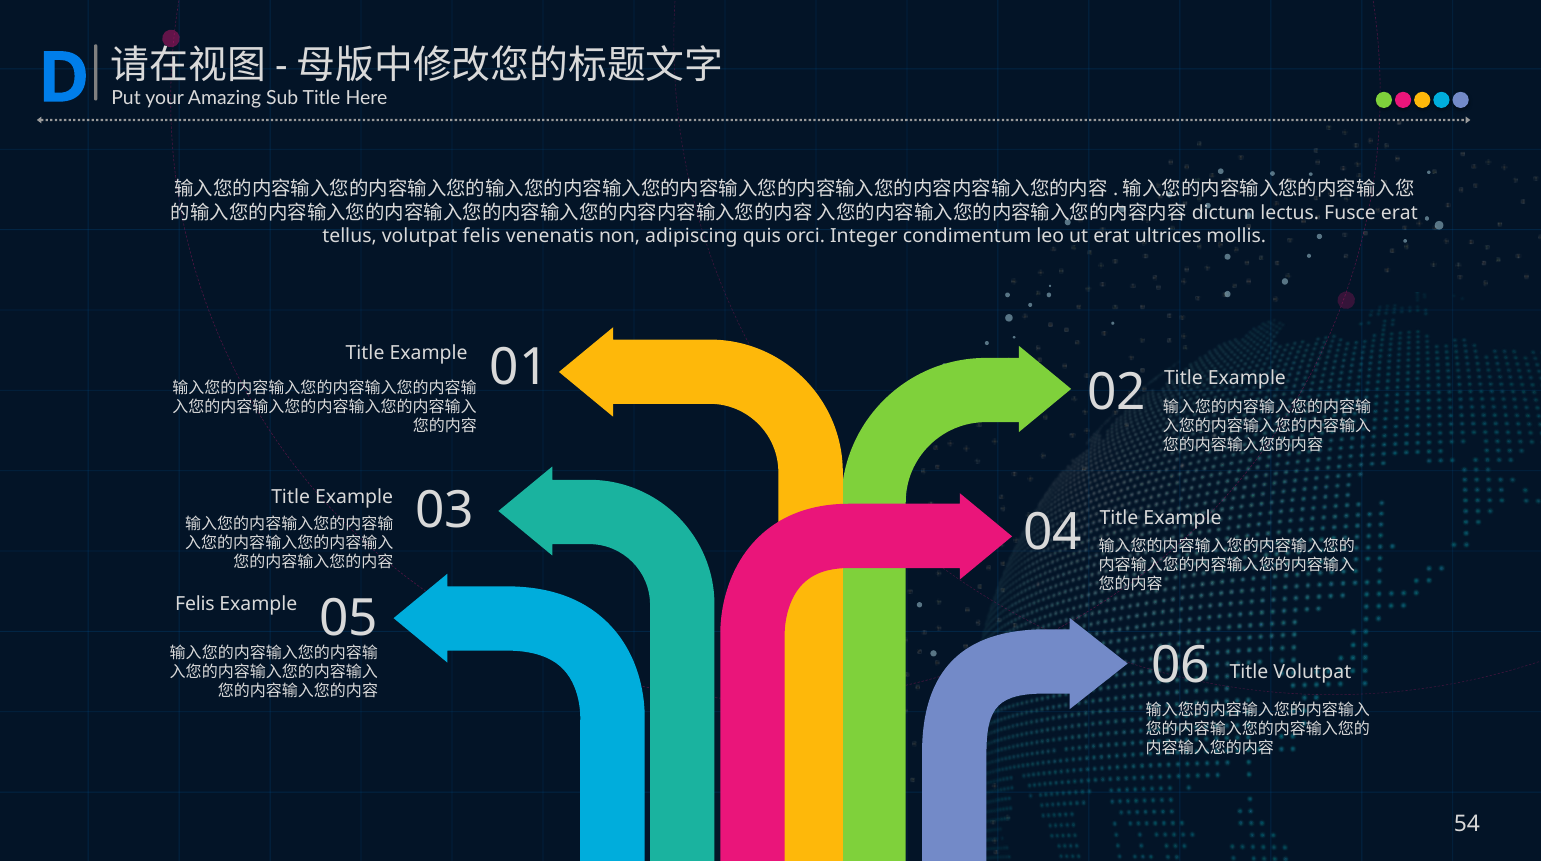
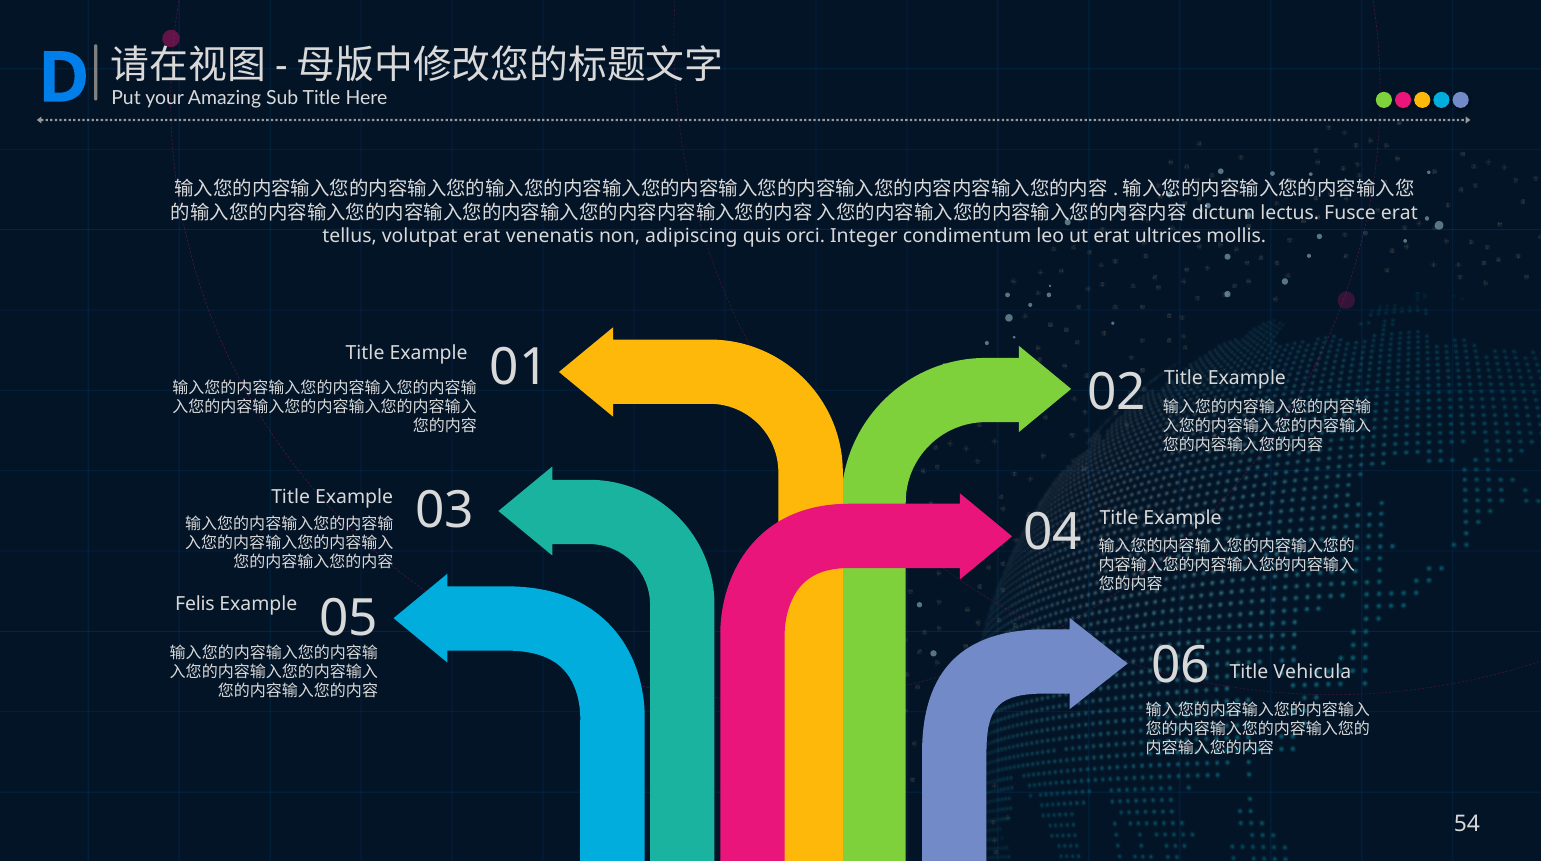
volutpat felis: felis -> erat (482, 236)
Title Volutpat: Volutpat -> Vehicula (1312, 672)
